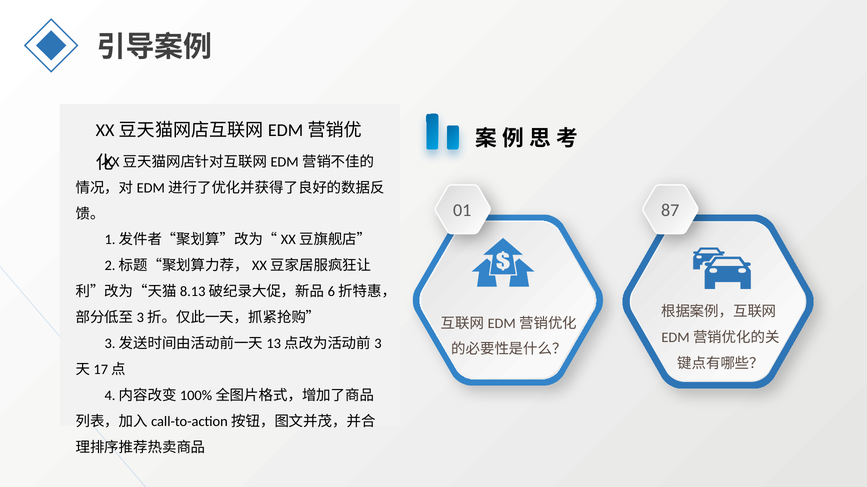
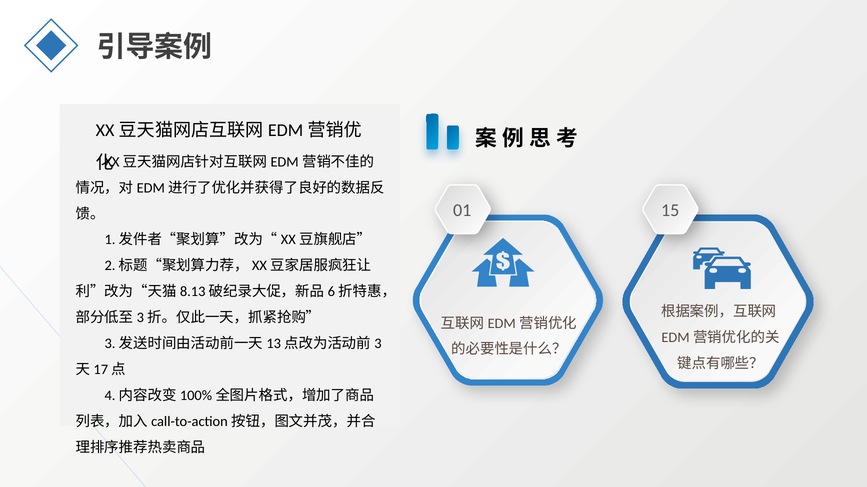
87: 87 -> 15 (670, 211)
